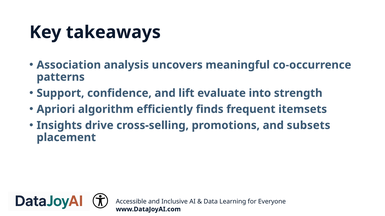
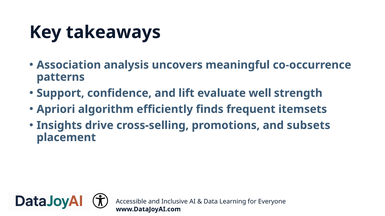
into: into -> well (260, 93)
